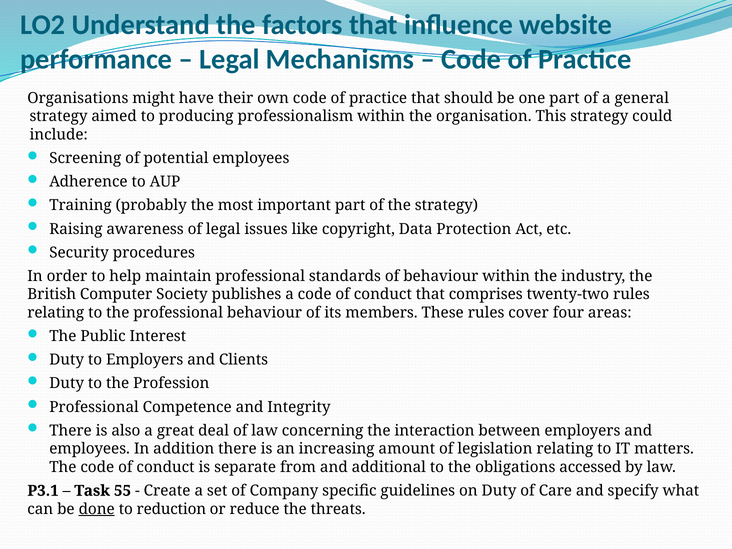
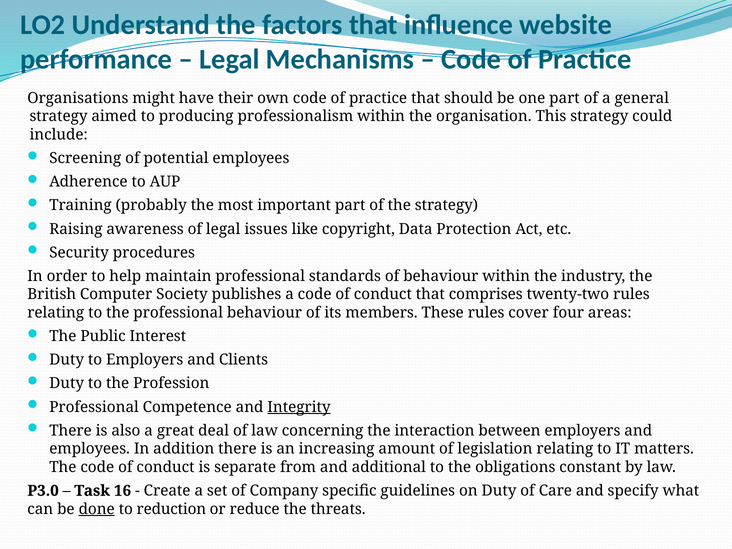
Integrity underline: none -> present (299, 407)
accessed: accessed -> constant (590, 467)
P3.1: P3.1 -> P3.0 (43, 491)
55: 55 -> 16 (122, 491)
